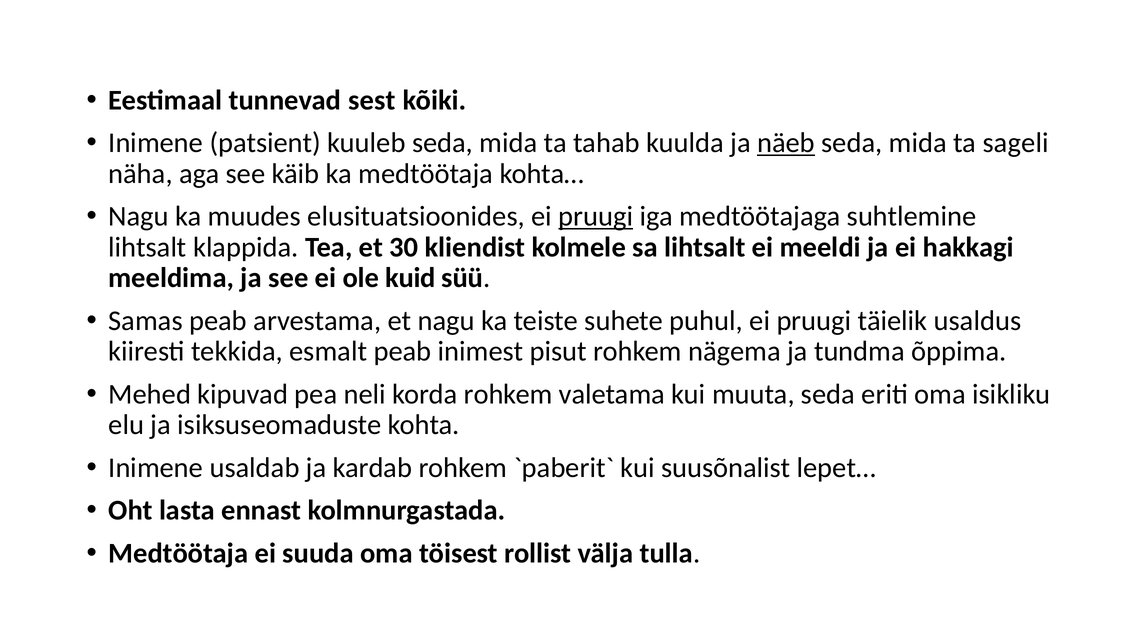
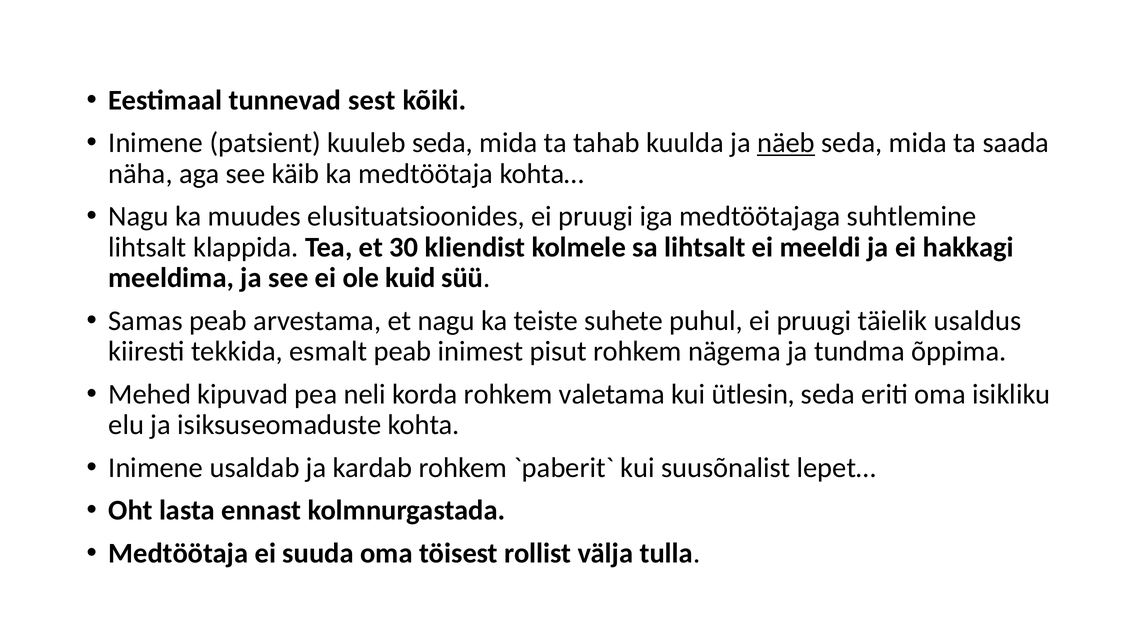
sageli: sageli -> saada (1016, 143)
pruugi underline: present -> none (596, 216)
muuta: muuta -> ütlesin (753, 394)
